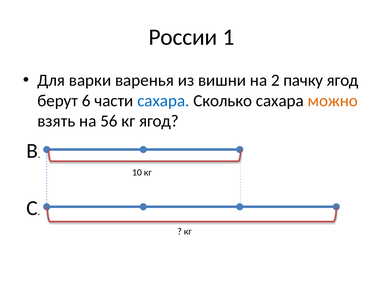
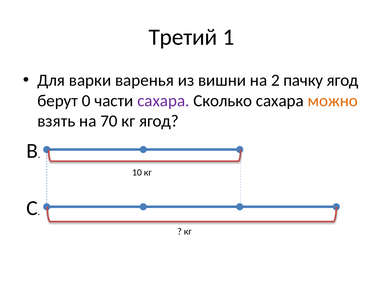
России: России -> Третий (183, 37)
6: 6 -> 0 (86, 101)
сахара colour: blue -> purple (163, 101)
56: 56 -> 70 (109, 121)
